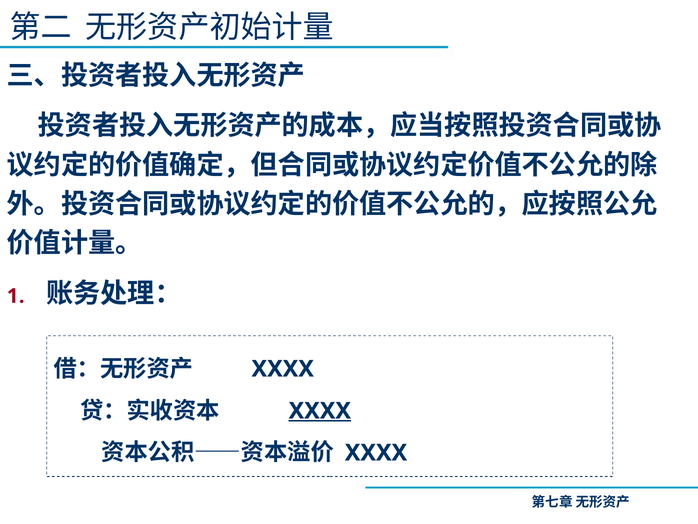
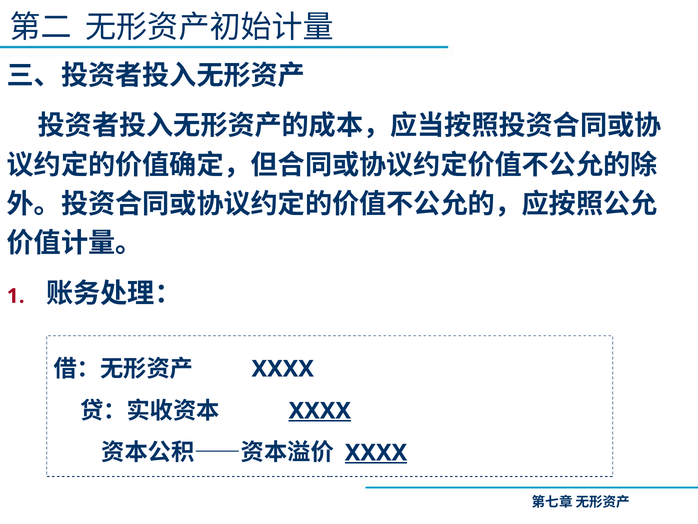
XXXX underline: none -> present (376, 452)
